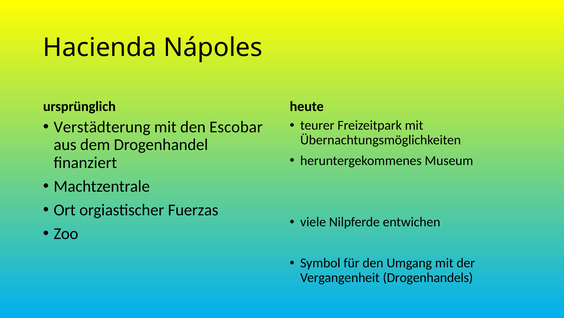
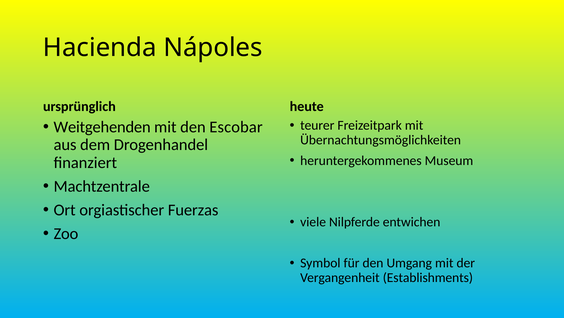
Verstädterung: Verstädterung -> Weitgehenden (102, 127)
Drogenhandels: Drogenhandels -> Establishments (428, 277)
